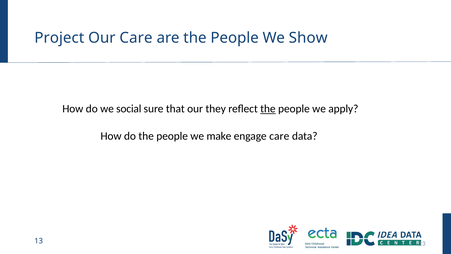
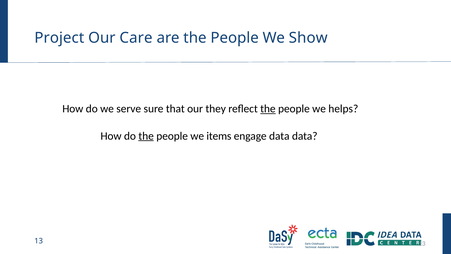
social: social -> serve (129, 109)
apply: apply -> helps (343, 109)
the underline: none -> present (146, 136)
make: make -> items (219, 136)
engage care: care -> data (279, 136)
